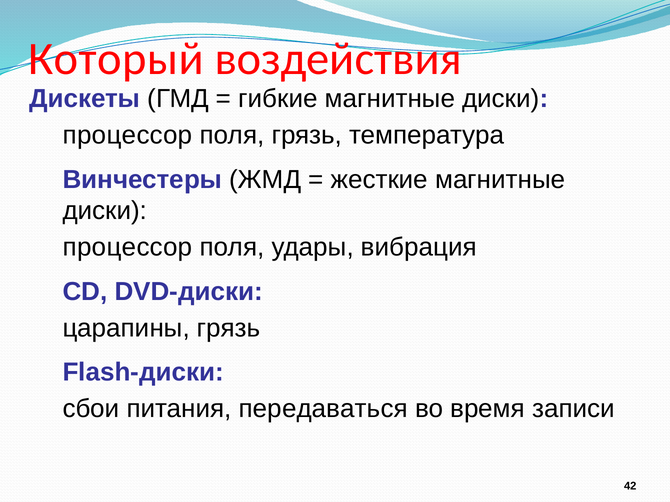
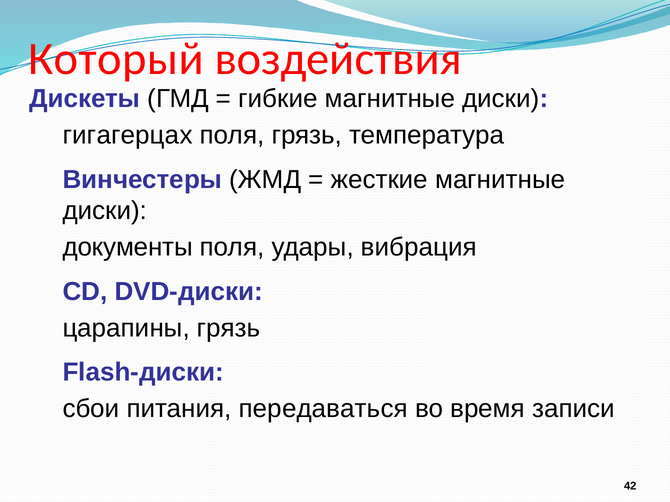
процессор: процессор -> гигагерцах (128, 135)
процессор: процессор -> документы (128, 248)
